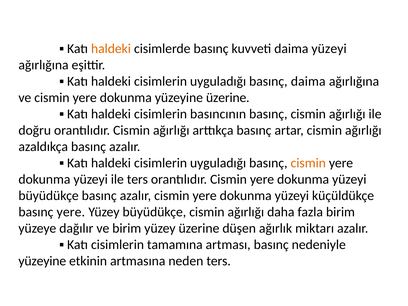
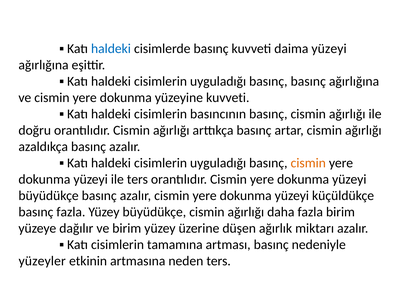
haldeki colour: orange -> blue (111, 49)
basınç daima: daima -> basınç (308, 81)
yüzeyine üzerine: üzerine -> kuvveti (228, 98)
basınç yere: yere -> fazla (71, 212)
yüzeyine: yüzeyine -> yüzeyler (42, 261)
